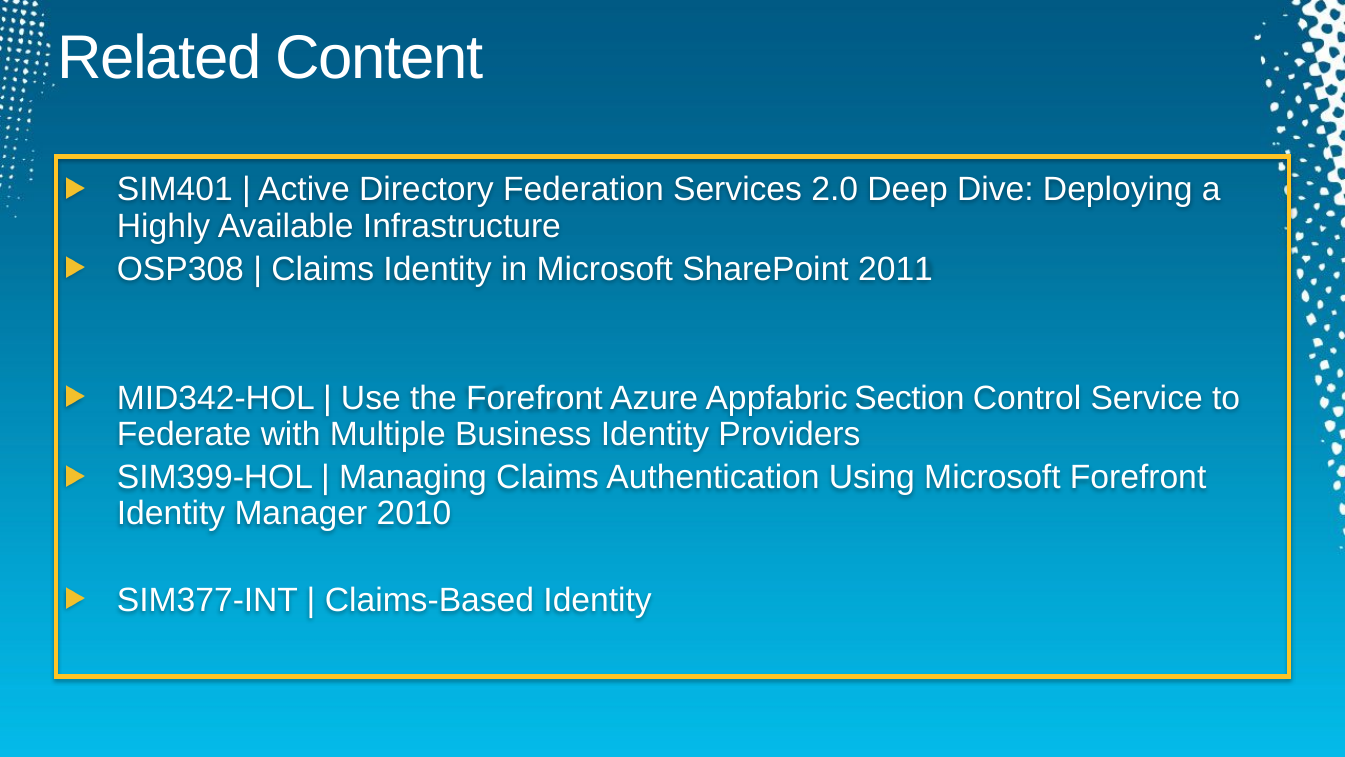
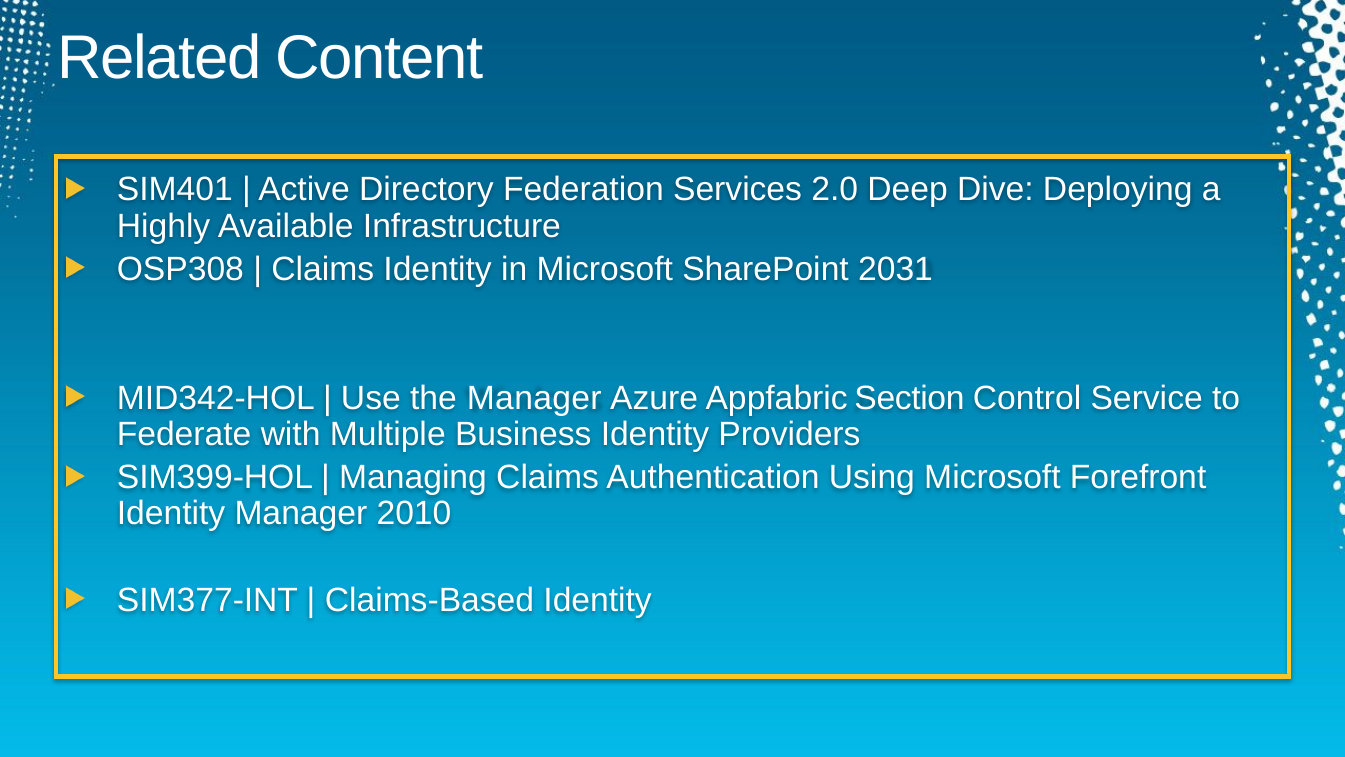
2011: 2011 -> 2031 (895, 269)
the Forefront: Forefront -> Manager (534, 398)
